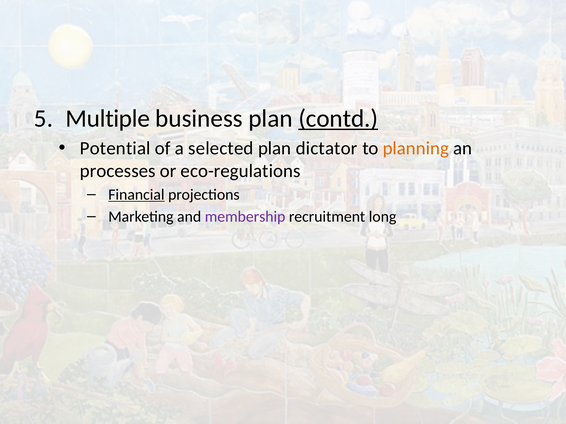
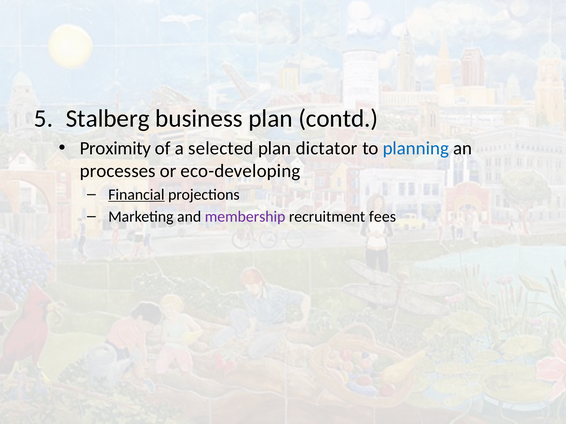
Multiple: Multiple -> Stalberg (108, 119)
contd underline: present -> none (338, 119)
Potential: Potential -> Proximity (115, 148)
planning colour: orange -> blue (416, 148)
eco-regulations: eco-regulations -> eco-developing (240, 171)
long: long -> fees (383, 217)
